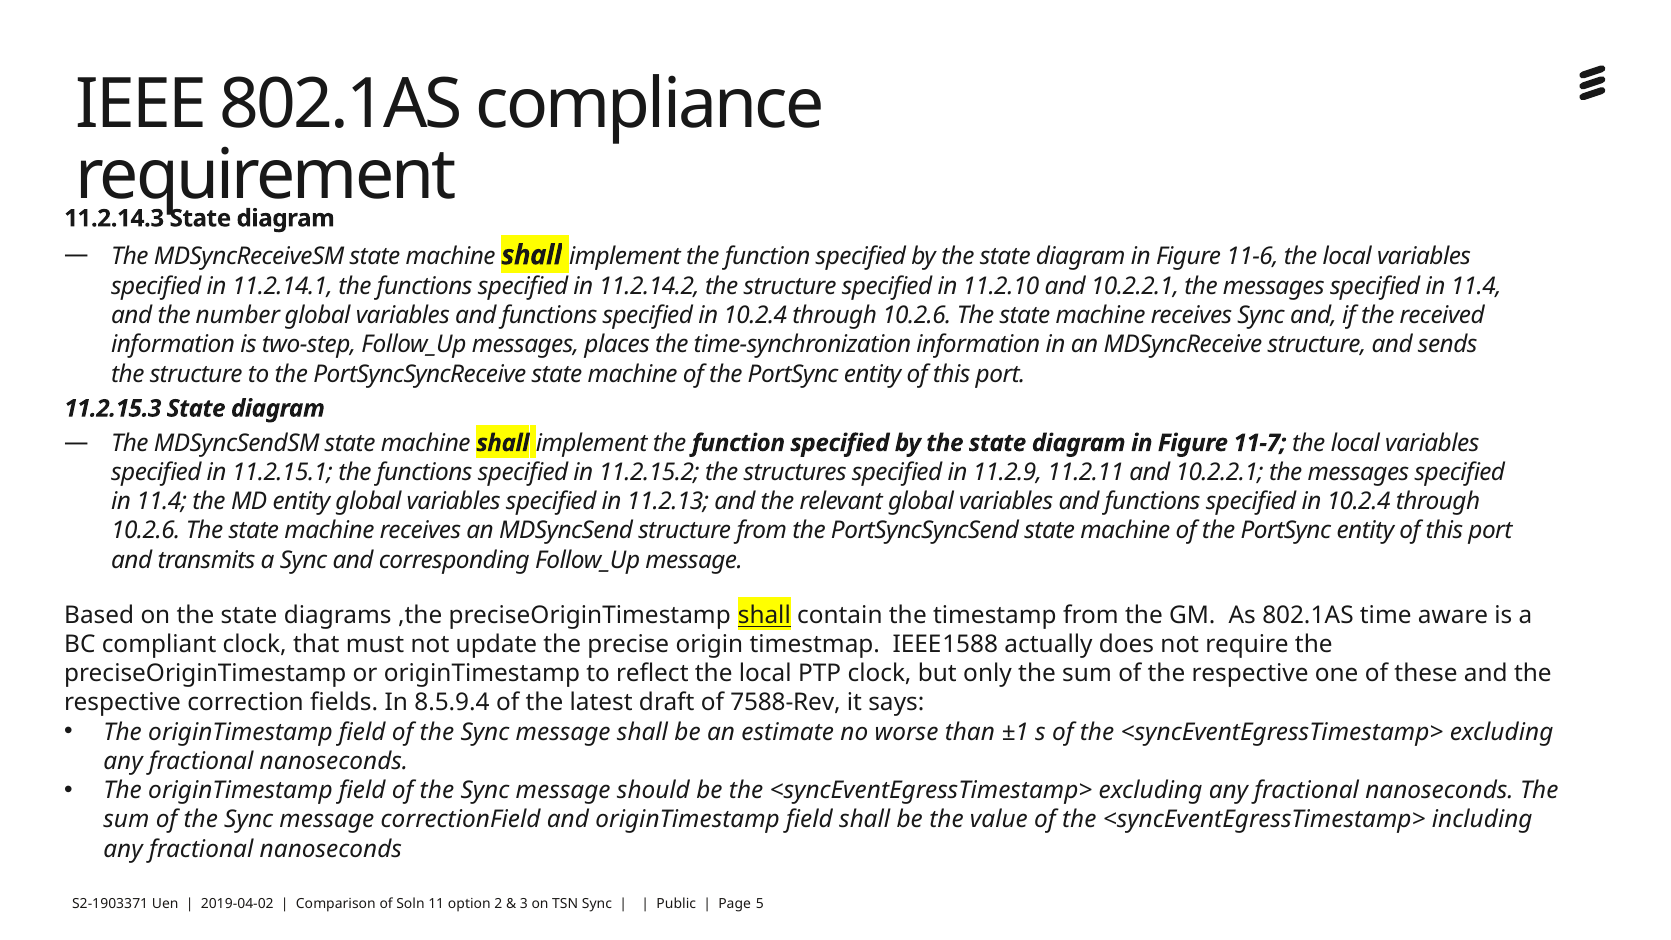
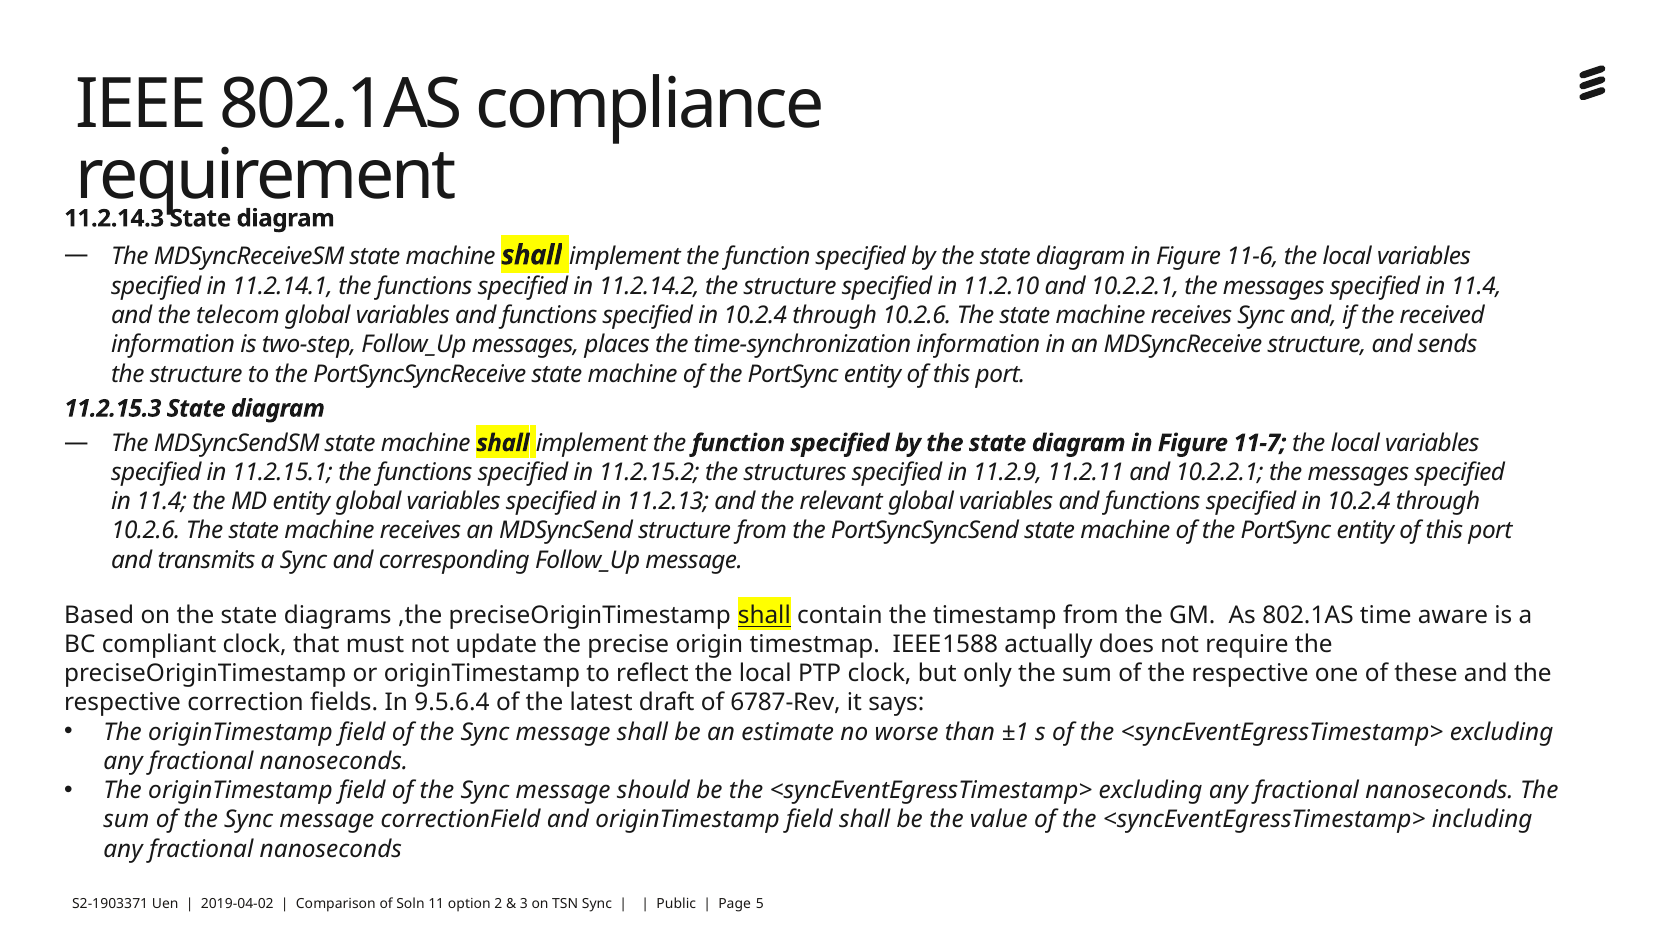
number: number -> telecom (238, 316)
8.5.9.4: 8.5.9.4 -> 9.5.6.4 (452, 703)
7588-Rev: 7588-Rev -> 6787-Rev (785, 703)
